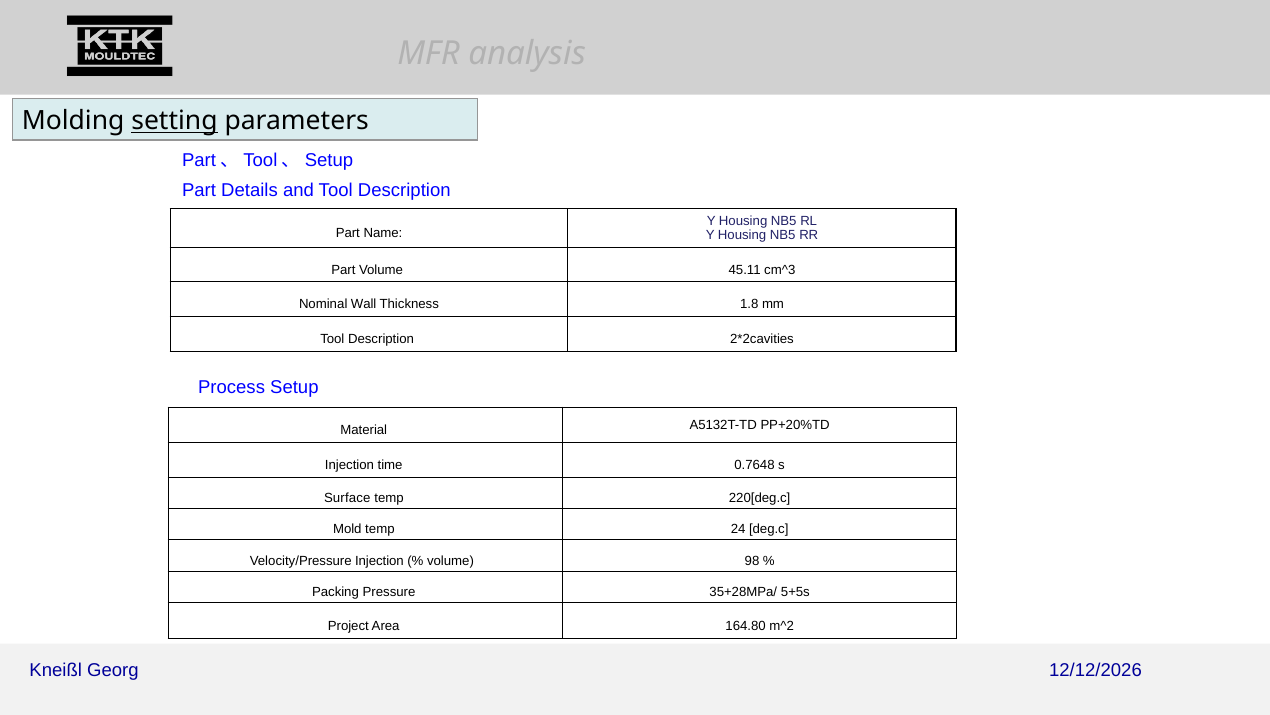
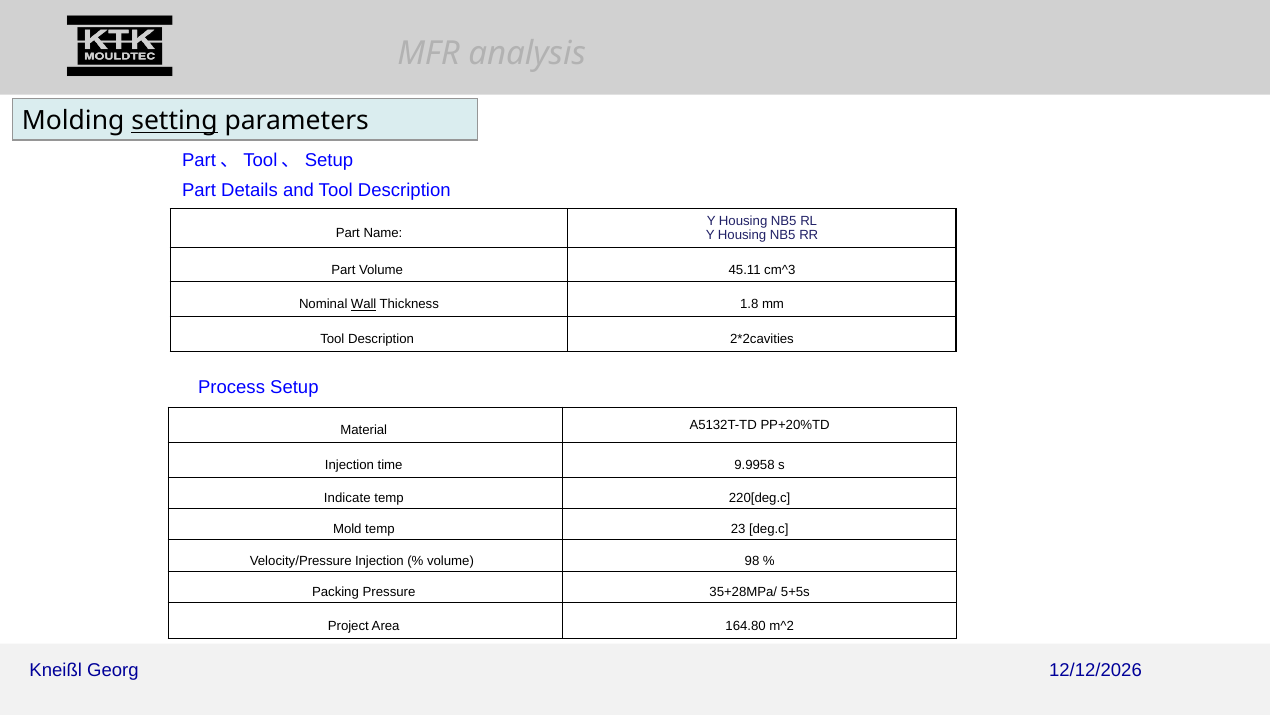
Wall underline: none -> present (364, 304)
0.7648: 0.7648 -> 9.9958 (755, 465)
Surface: Surface -> Indicate (347, 498)
24: 24 -> 23 (738, 529)
